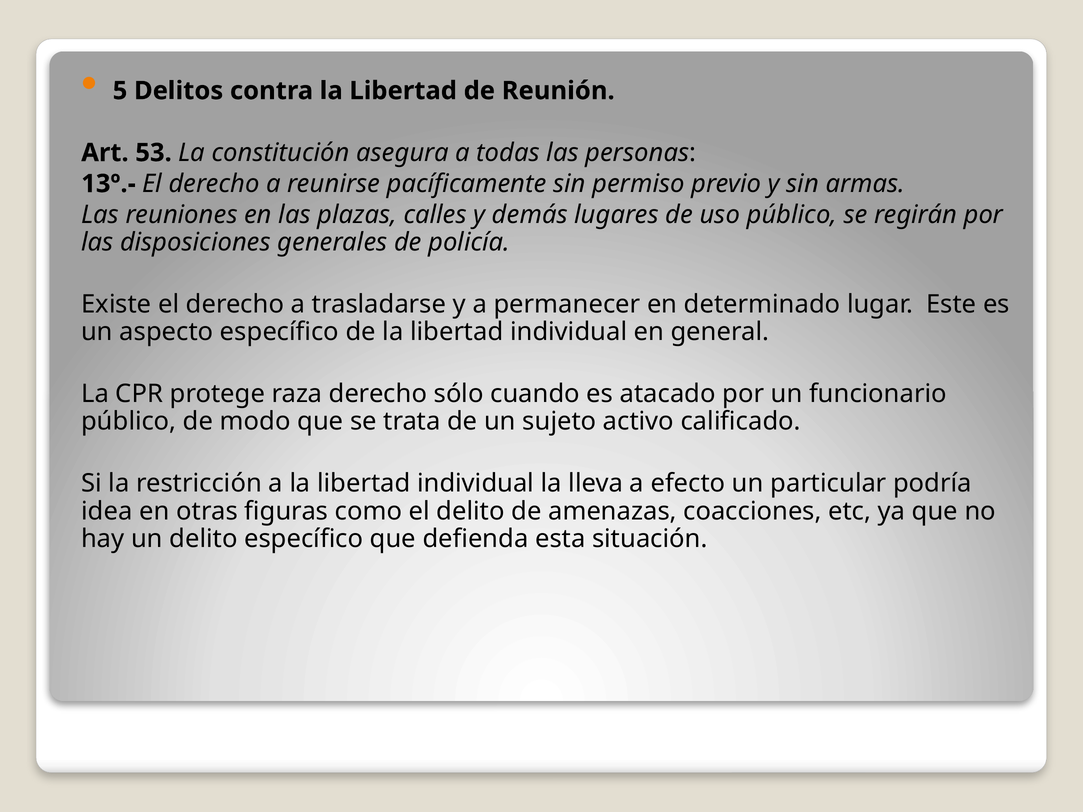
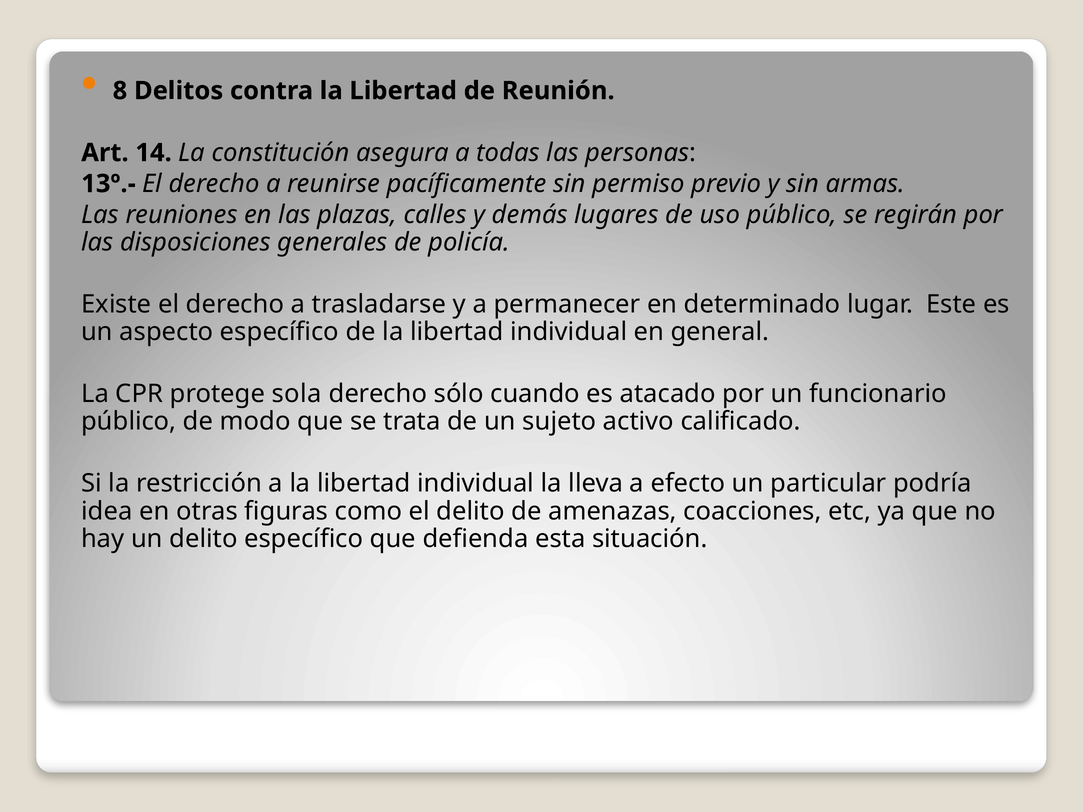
5: 5 -> 8 (120, 91)
53: 53 -> 14 (154, 153)
raza: raza -> sola (297, 394)
